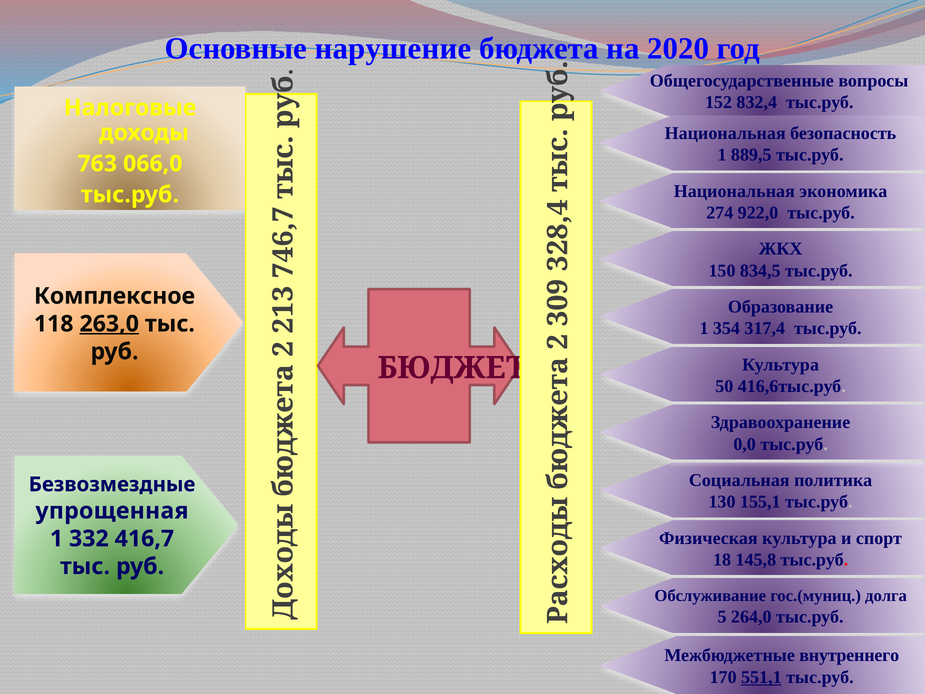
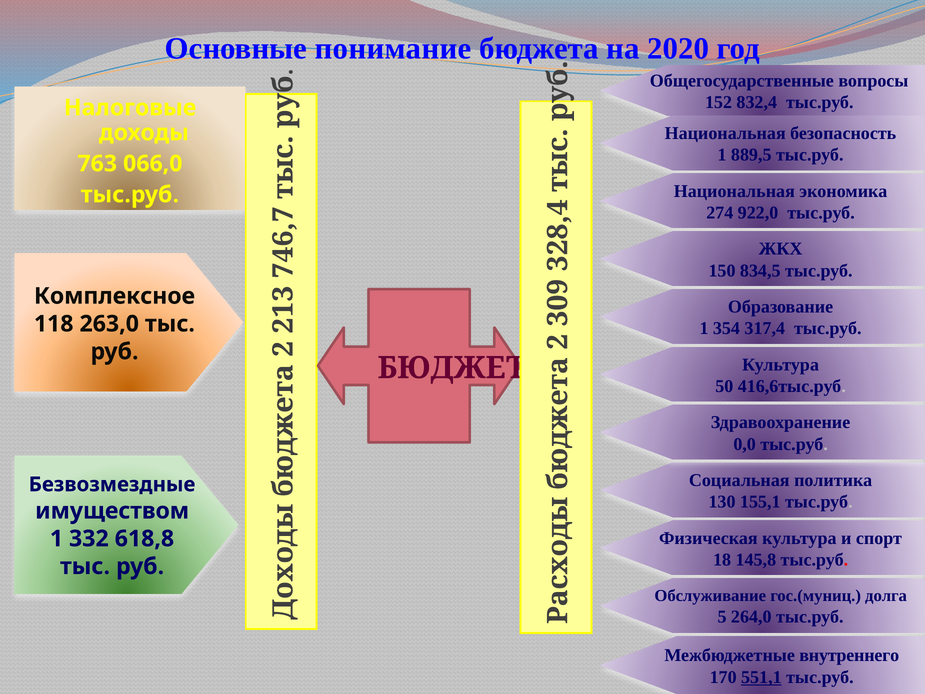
нарушение: нарушение -> понимание (393, 49)
263,0 underline: present -> none (109, 324)
упрощенная: упрощенная -> имуществом (112, 511)
416,7: 416,7 -> 618,8 (144, 538)
